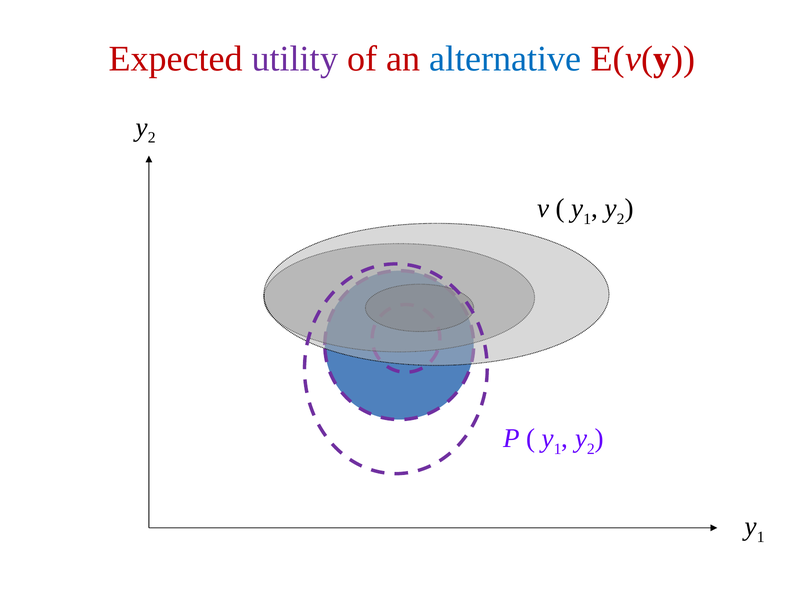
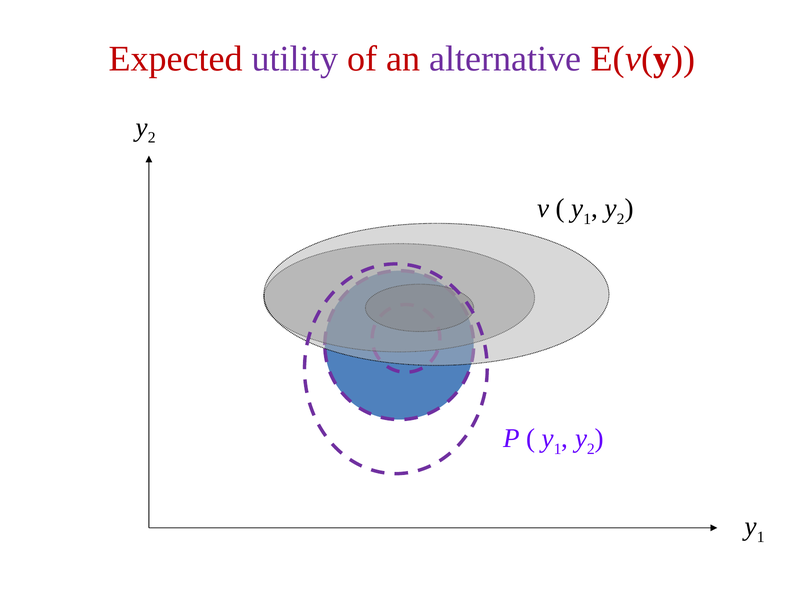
alternative colour: blue -> purple (505, 59)
